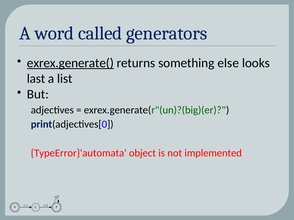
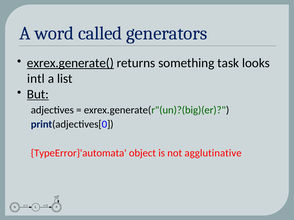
else: else -> task (228, 63)
last: last -> intl (36, 79)
But underline: none -> present (38, 95)
implemented: implemented -> agglutinative (213, 153)
